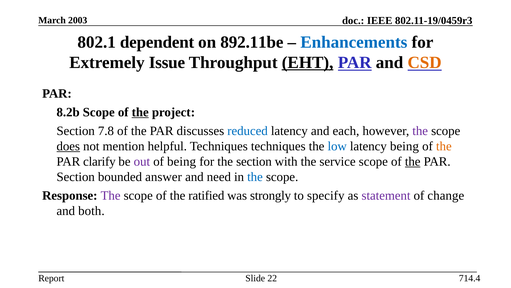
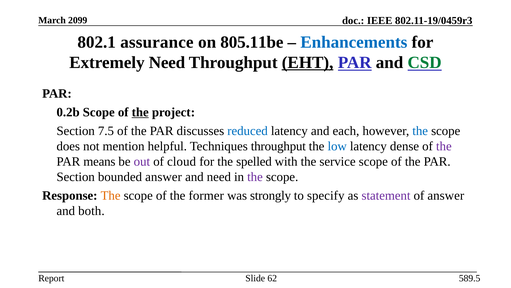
2003: 2003 -> 2099 (78, 20)
dependent: dependent -> assurance (157, 42)
892.11be: 892.11be -> 805.11be (252, 42)
Extremely Issue: Issue -> Need (167, 62)
CSD colour: orange -> green (425, 62)
8.2b: 8.2b -> 0.2b (68, 112)
7.8: 7.8 -> 7.5 (106, 131)
the colour: purple -> blue (420, 131)
does underline: present -> none (68, 146)
Techniques techniques: techniques -> throughput (278, 146)
latency being: being -> dense (405, 146)
the colour: orange -> purple (444, 146)
clarify: clarify -> means (99, 161)
of being: being -> cloud (182, 161)
the section: section -> spelled (254, 161)
the underline: present -> none (413, 161)
the colour: blue -> purple (255, 177)
The colour: purple -> orange (111, 195)
ratified: ratified -> former (206, 195)
of change: change -> answer (446, 195)
22: 22 -> 62 (272, 278)
714.4: 714.4 -> 589.5 (470, 278)
